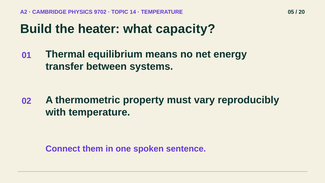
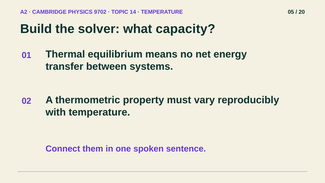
heater: heater -> solver (99, 29)
